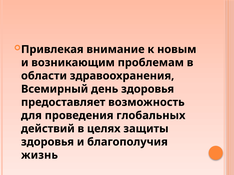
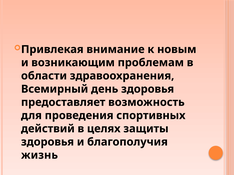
глобальных: глобальных -> спортивных (151, 116)
